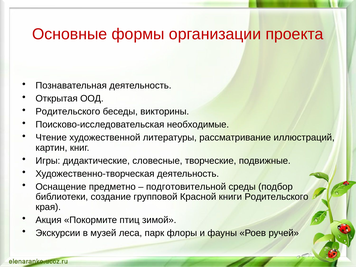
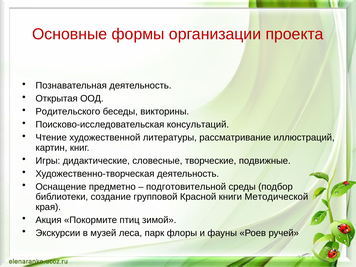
необходимые: необходимые -> консультаций (198, 125)
книги Родительского: Родительского -> Методической (276, 197)
